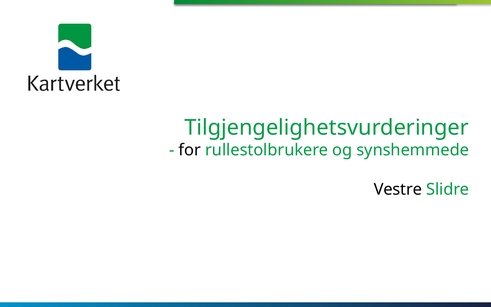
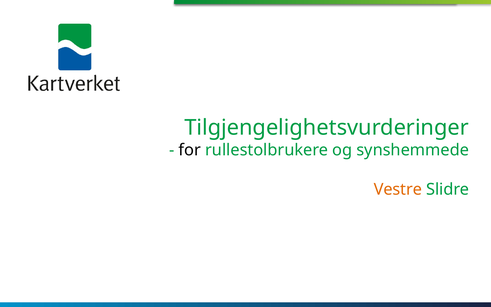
Vestre colour: black -> orange (398, 189)
